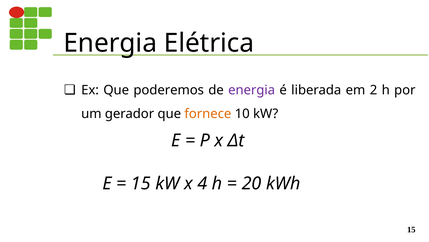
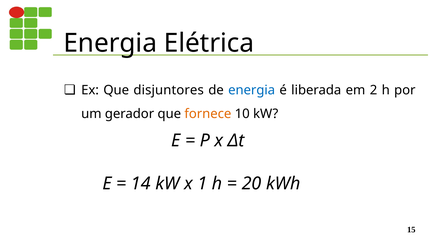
poderemos: poderemos -> disjuntores (169, 90)
energia colour: purple -> blue (252, 90)
15: 15 -> 14 (141, 183)
4: 4 -> 1 (202, 183)
